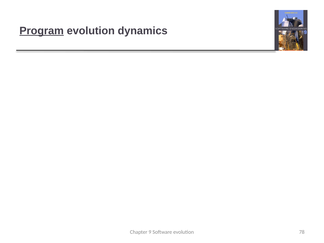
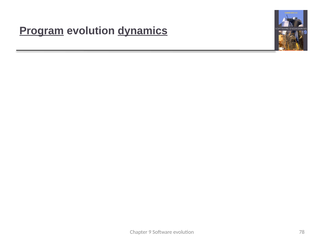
dynamics underline: none -> present (143, 31)
